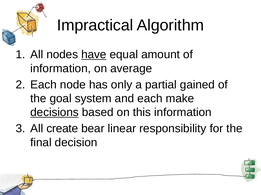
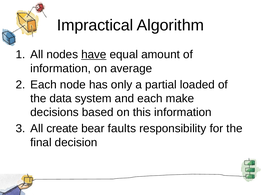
gained: gained -> loaded (197, 85)
goal: goal -> data (61, 99)
decisions underline: present -> none (55, 113)
linear: linear -> faults (122, 129)
